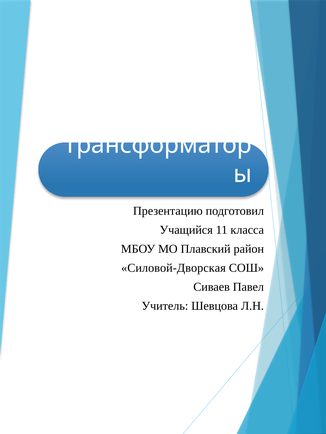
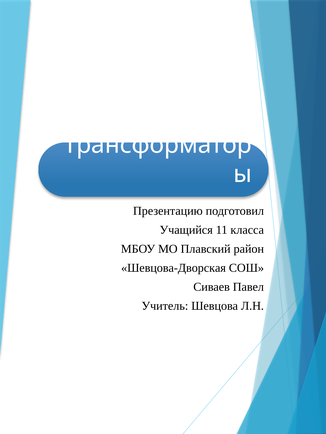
Силовой-Дворская: Силовой-Дворская -> Шевцова-Дворская (174, 268)
